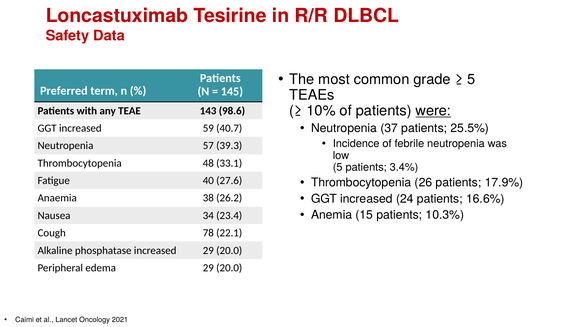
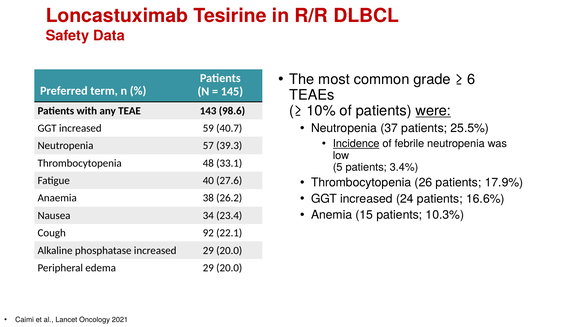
5: 5 -> 6 (471, 79)
Incidence underline: none -> present (356, 144)
78: 78 -> 92 (208, 233)
